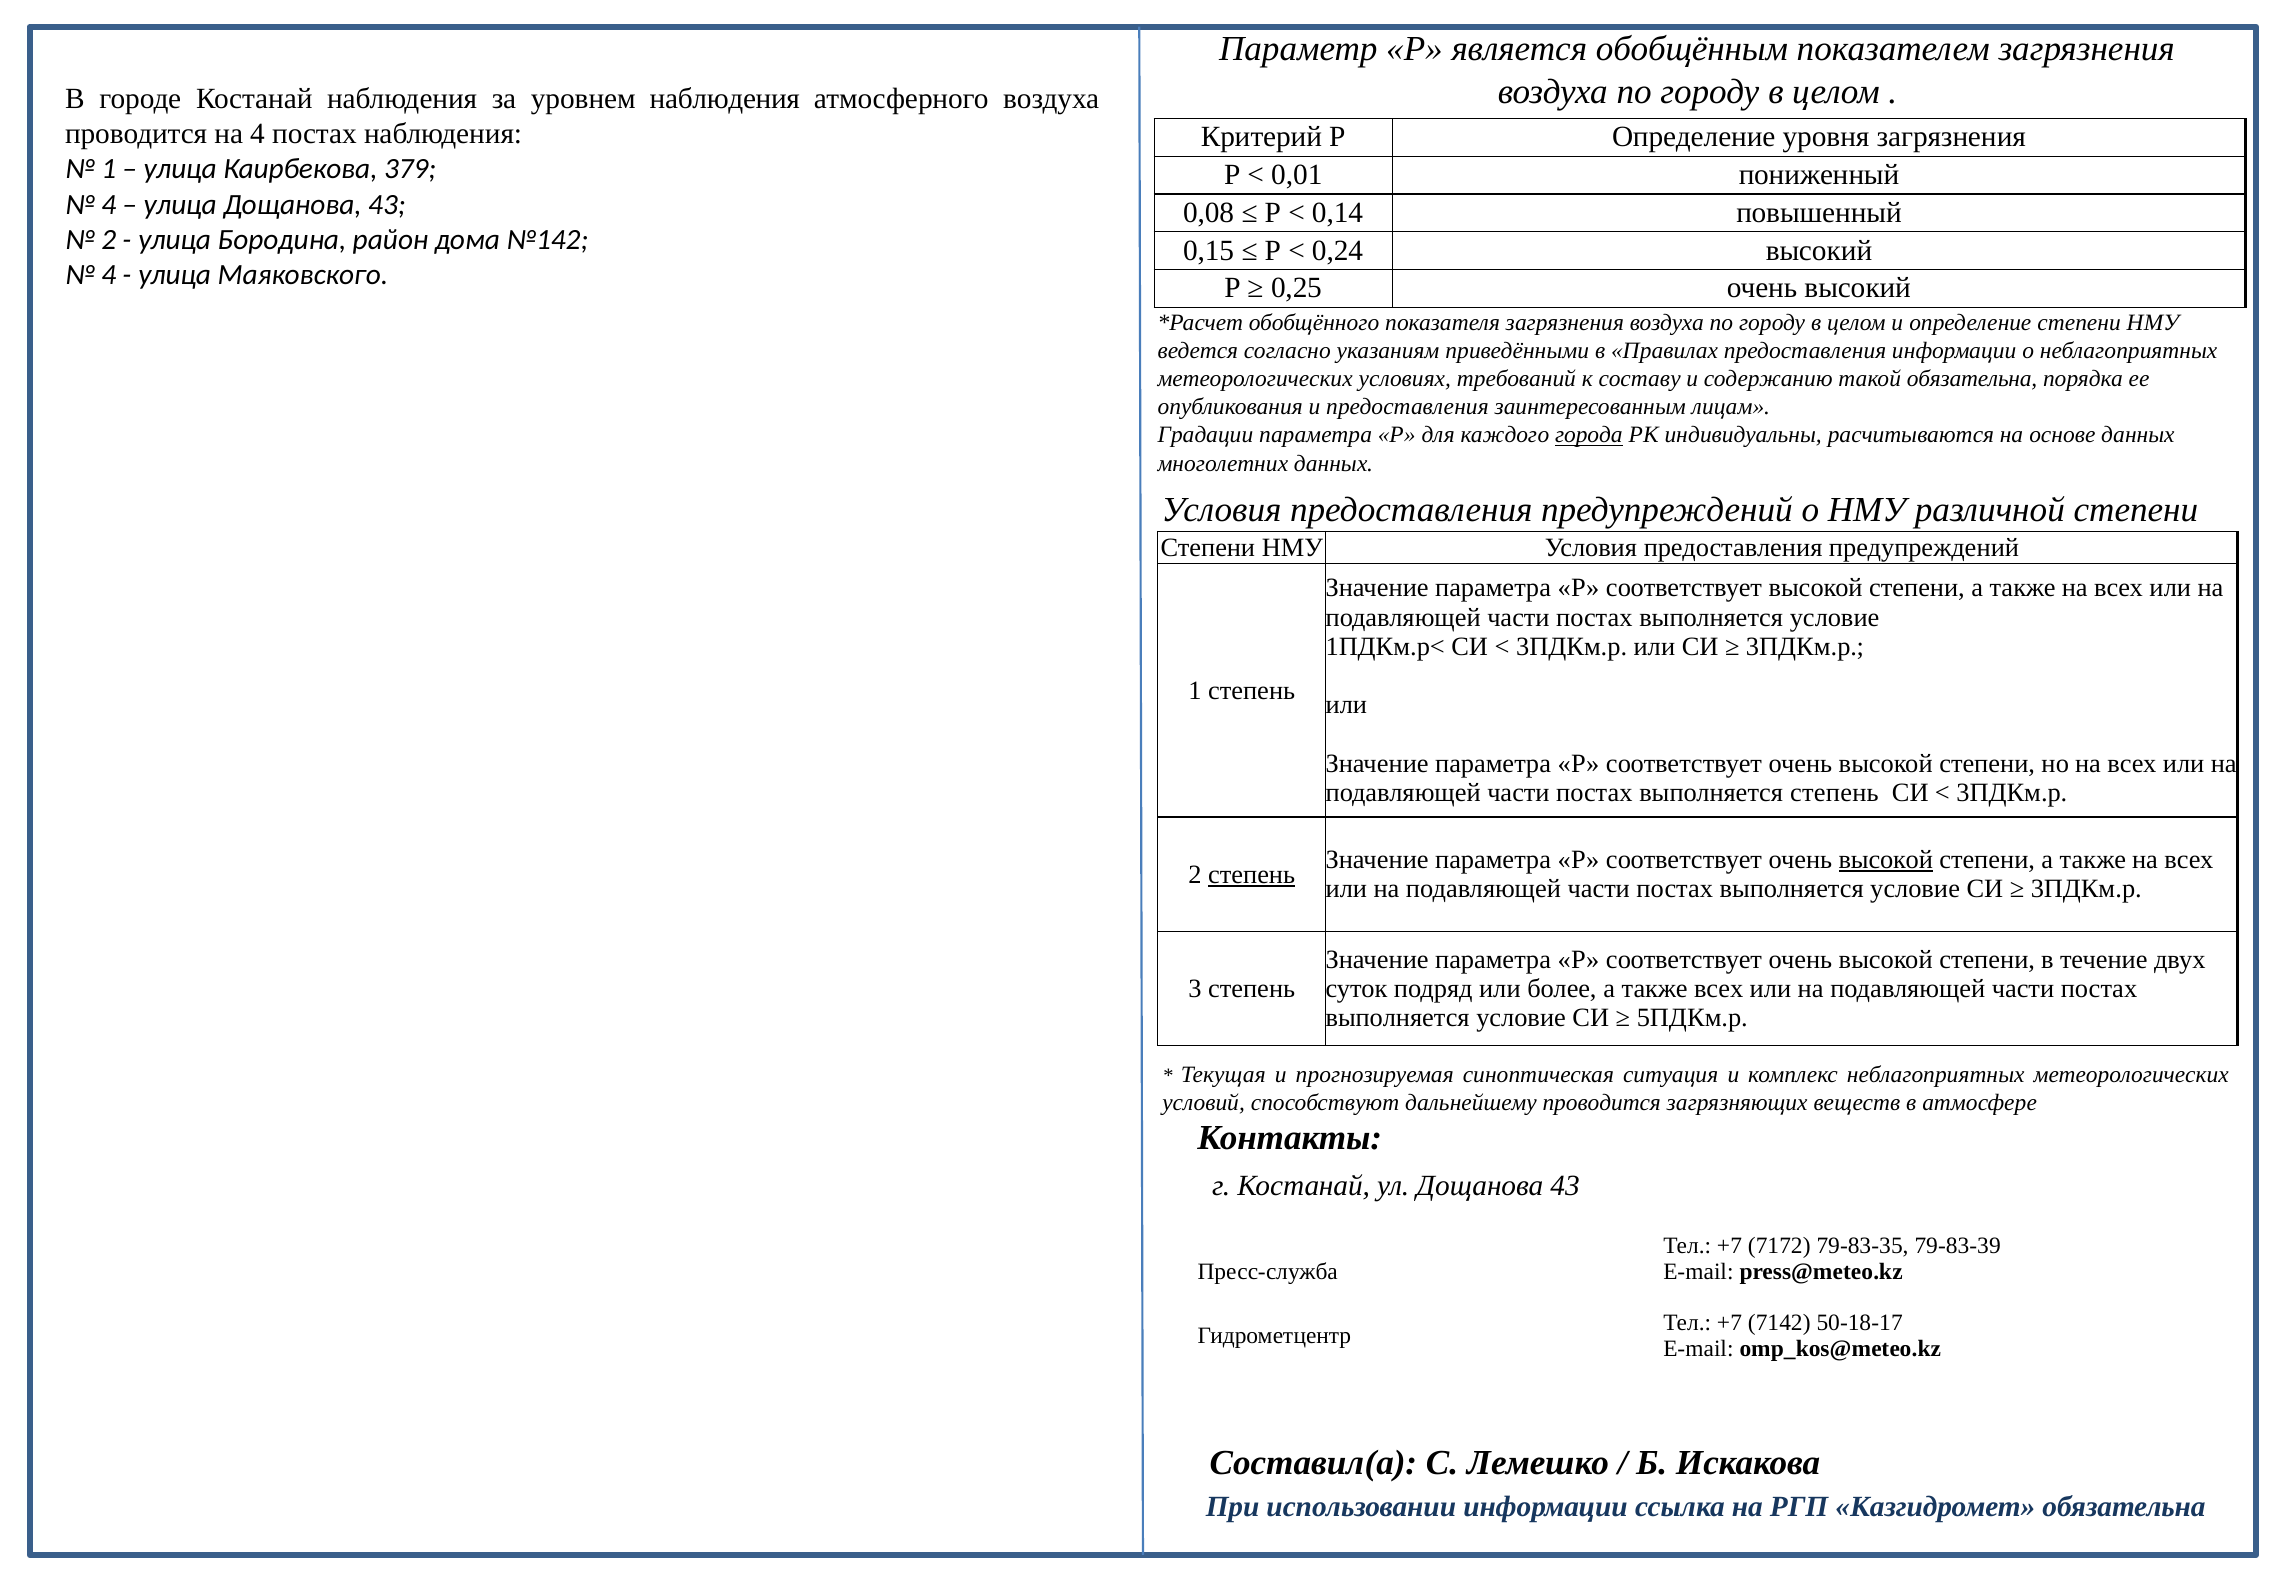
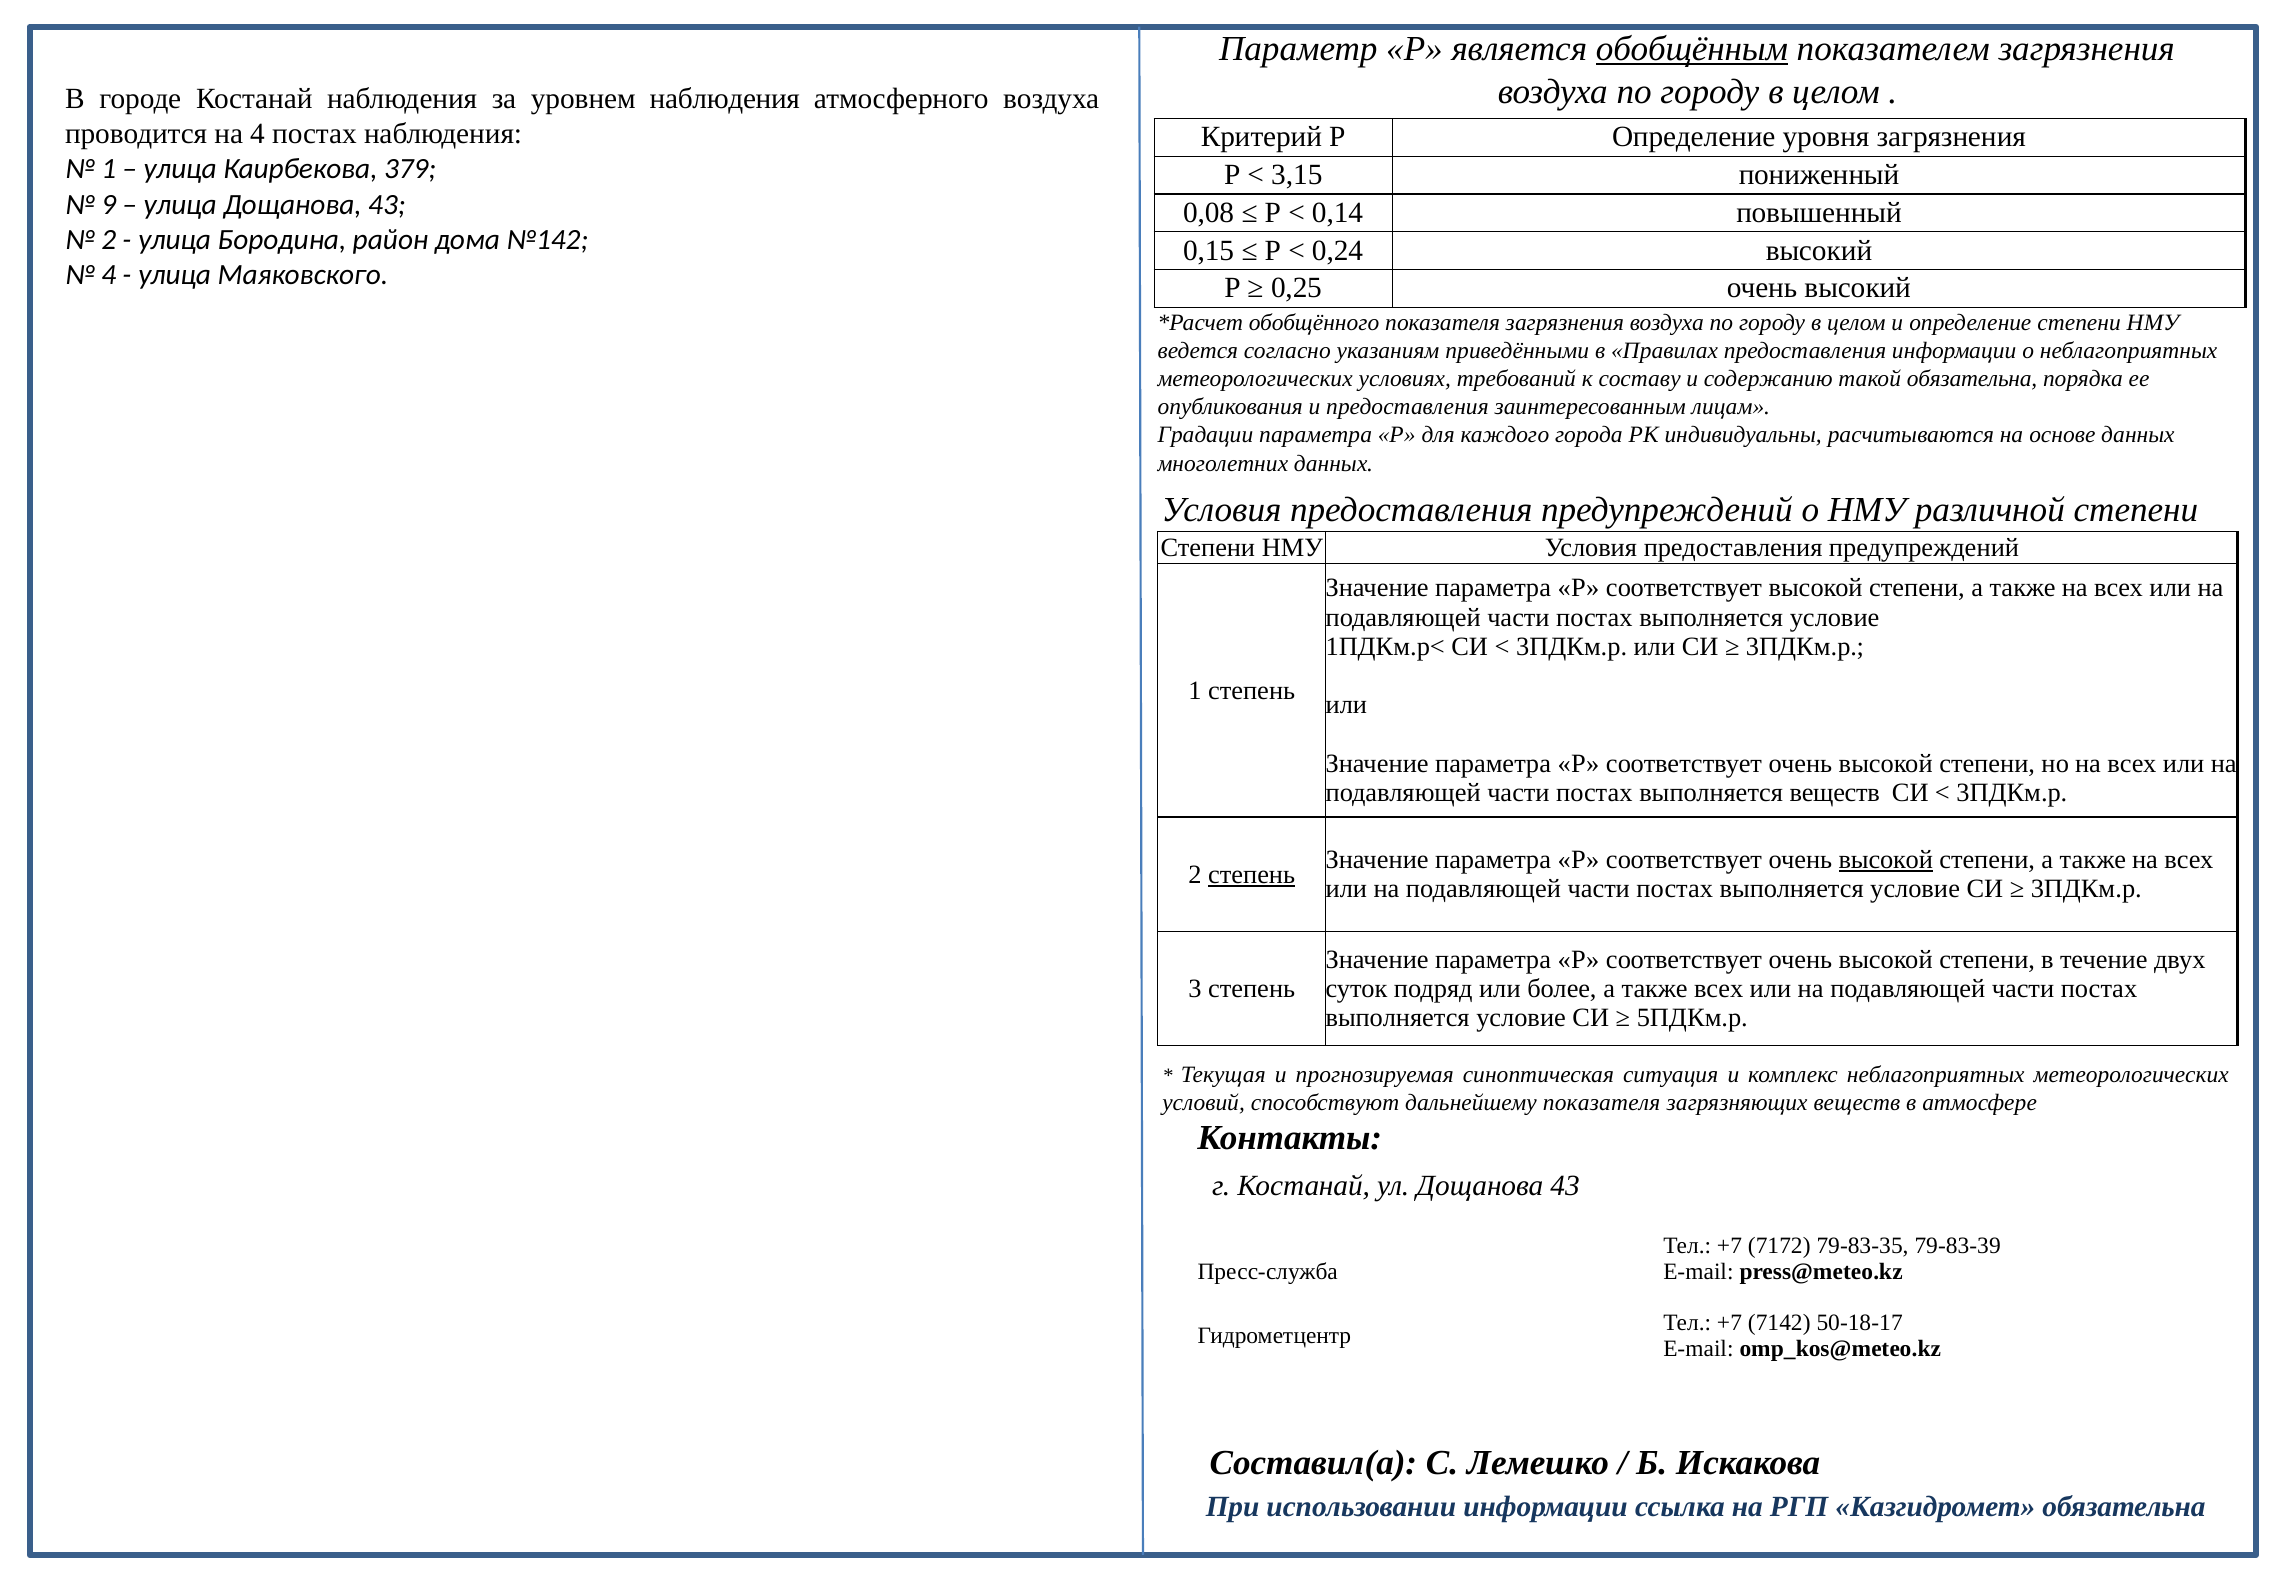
обобщённым underline: none -> present (1692, 49)
0,01: 0,01 -> 3,15 (1297, 175)
4: 4 -> 9 (109, 204)
города underline: present -> none (1589, 435)
выполняется степень: степень -> веществ (1835, 793)
дальнейшему проводится: проводится -> показателя (1602, 1103)
